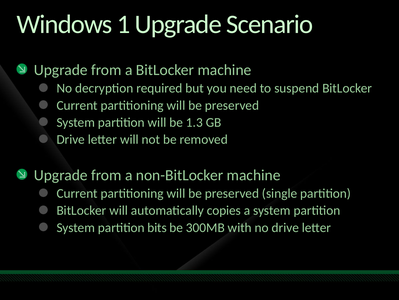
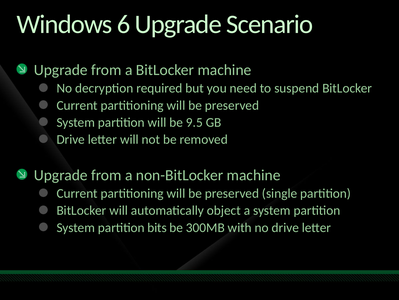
1: 1 -> 6 (123, 24)
1.3: 1.3 -> 9.5 (194, 122)
copies: copies -> object (224, 210)
